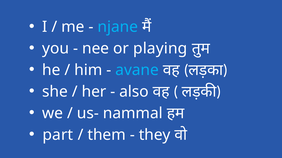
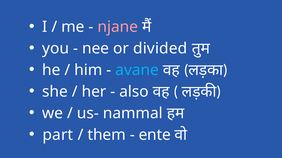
njane colour: light blue -> pink (118, 27)
playing: playing -> divided (160, 49)
they: they -> ente (155, 135)
